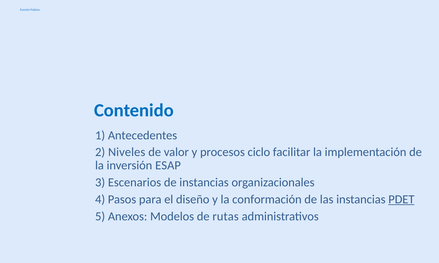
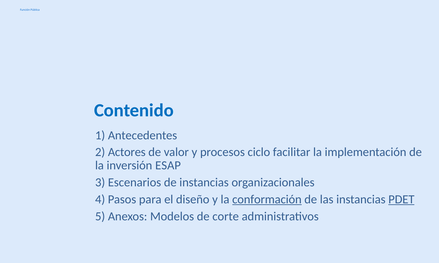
Niveles: Niveles -> Actores (127, 152)
conformación underline: none -> present (267, 200)
rutas: rutas -> corte (226, 217)
